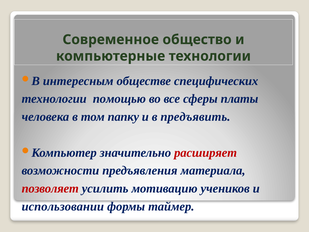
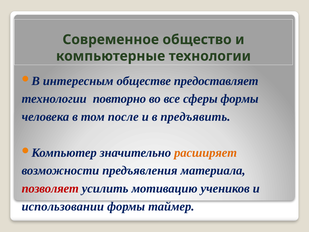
специфических: специфических -> предоставляет (216, 81)
помощью: помощью -> повторно (119, 99)
сферы платы: платы -> формы (240, 99)
папку: папку -> после (123, 117)
расширяет colour: red -> orange (206, 153)
